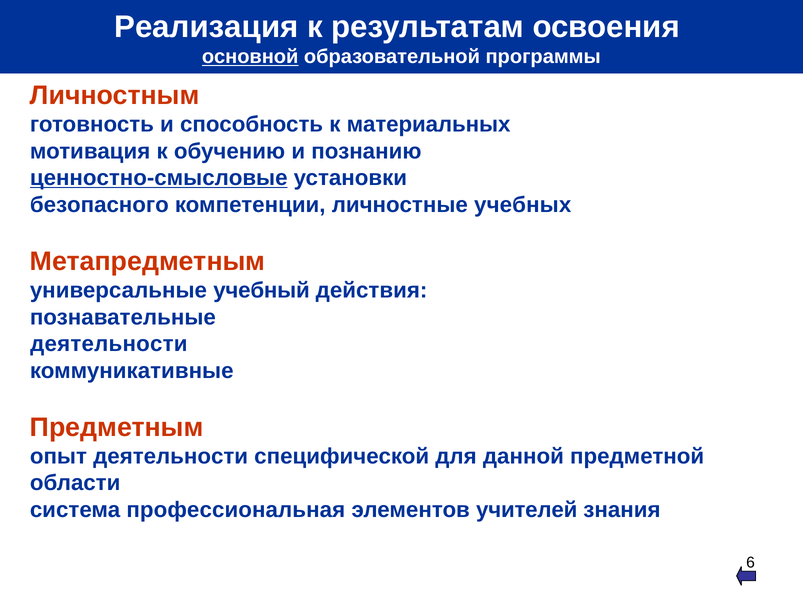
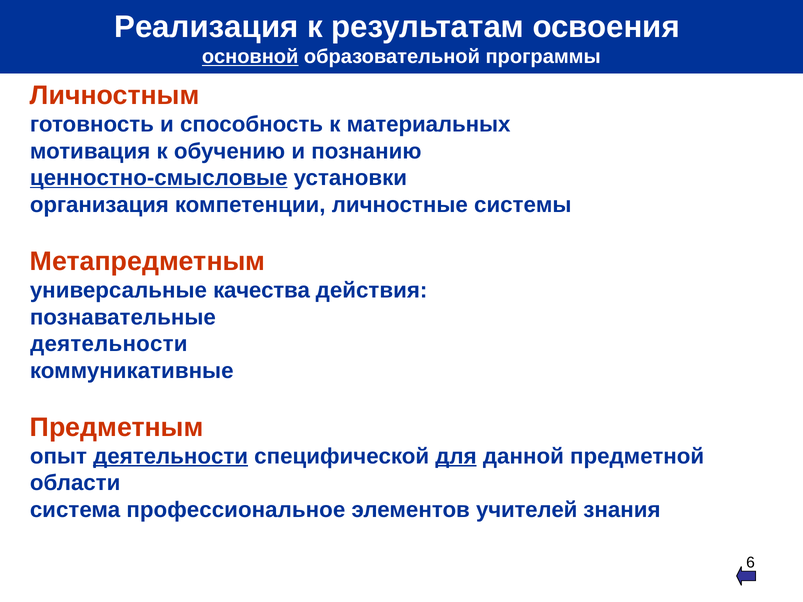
безопасного: безопасного -> организация (99, 205)
учебных: учебных -> системы (523, 205)
учебный: учебный -> качества (262, 291)
деятельности underline: none -> present (171, 457)
для underline: none -> present (456, 457)
профессиональная: профессиональная -> профессиональное (236, 510)
